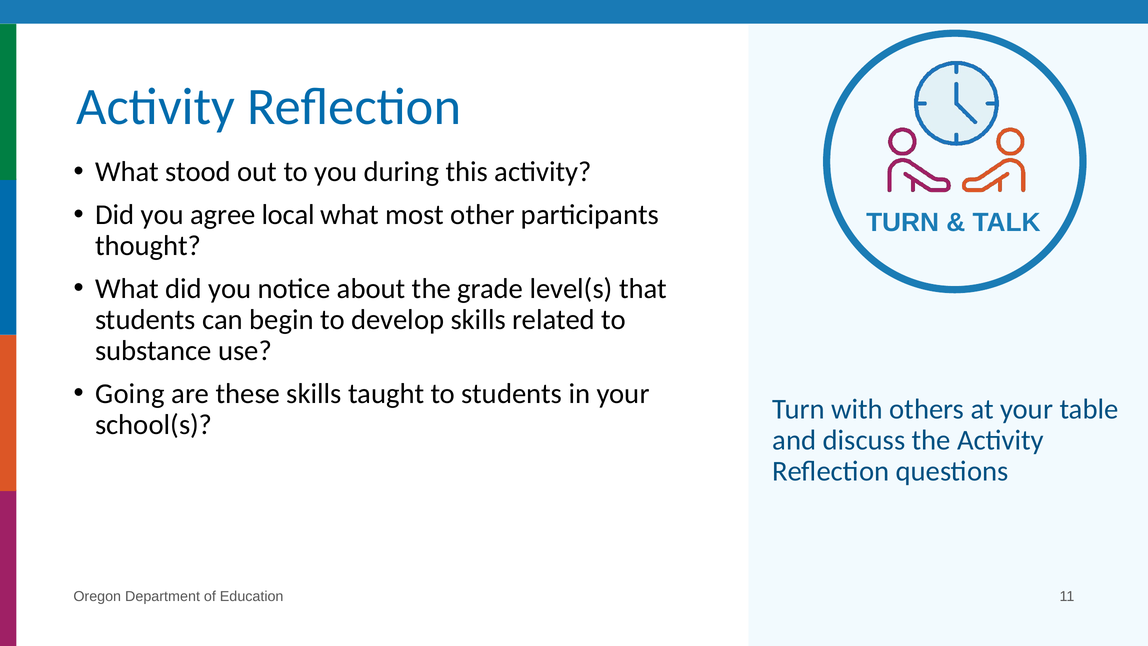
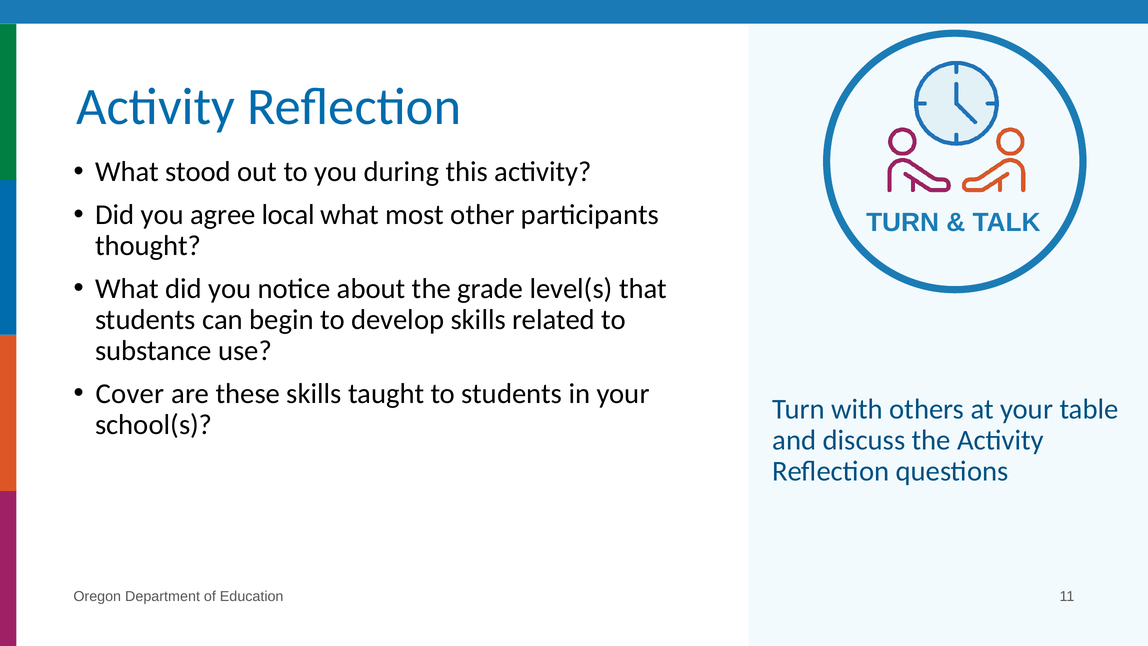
Going: Going -> Cover (130, 393)
